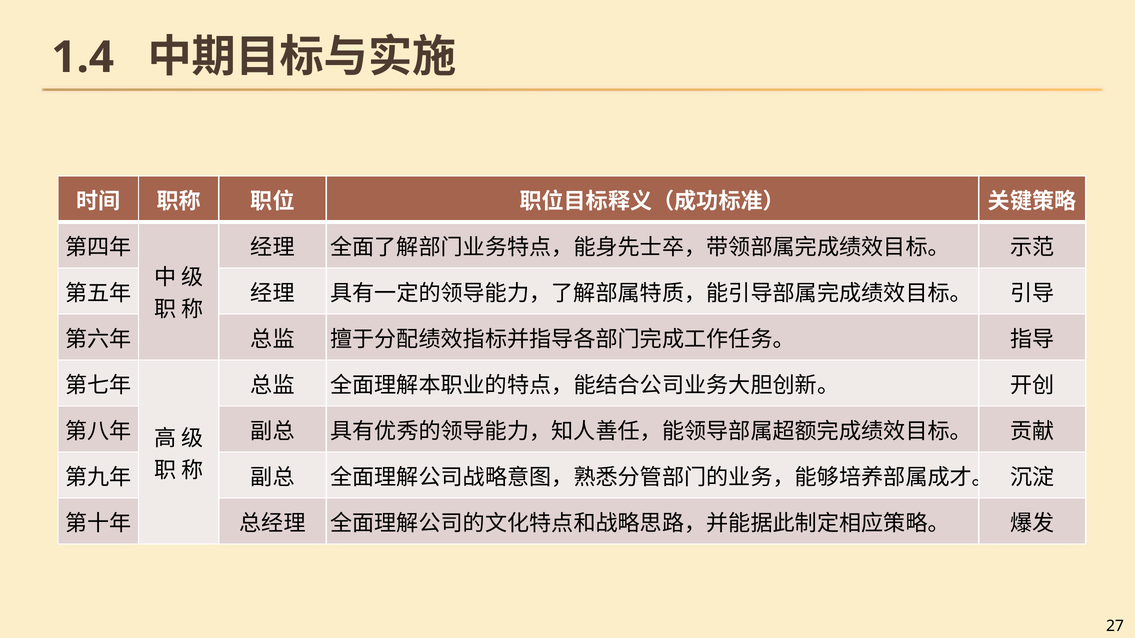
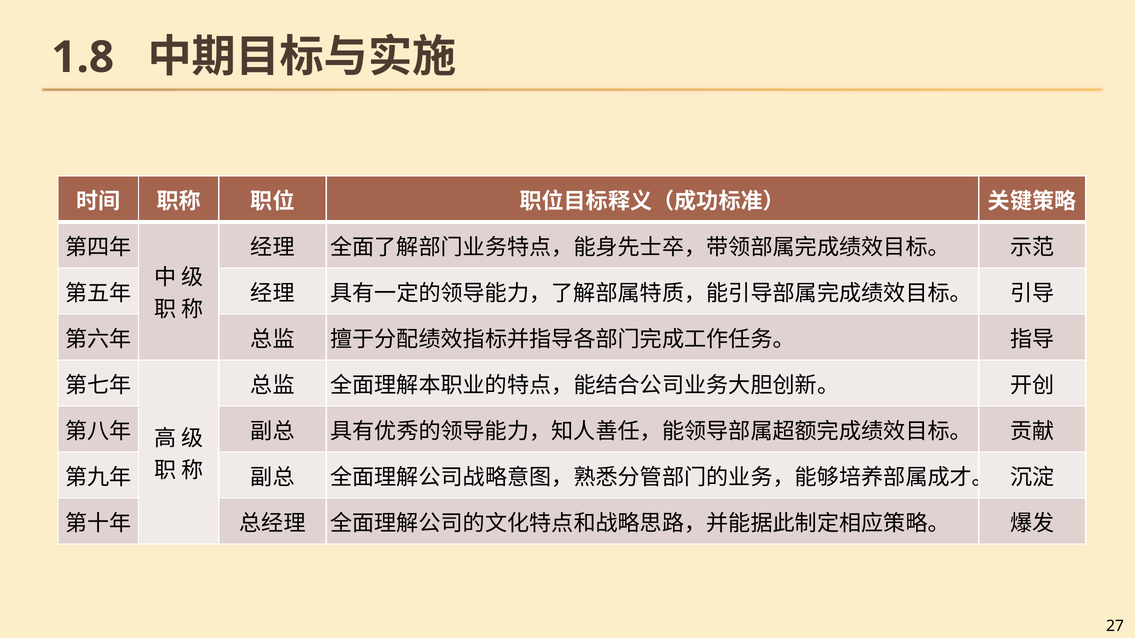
1.4: 1.4 -> 1.8 (83, 57)
